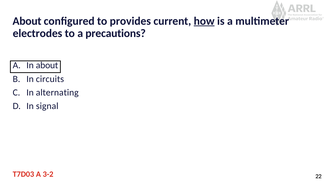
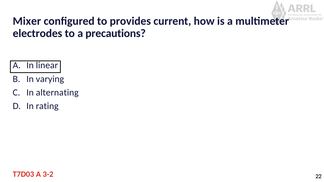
About: About -> Mixer (27, 21)
how underline: present -> none (204, 21)
In about: about -> linear (47, 65)
circuits: circuits -> varying (50, 79)
signal: signal -> rating (47, 106)
